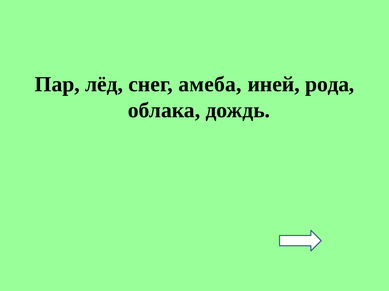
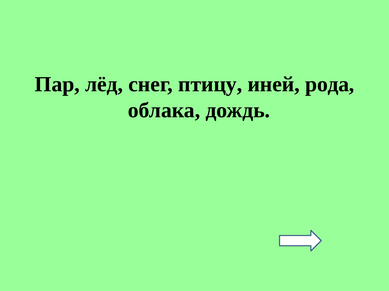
амеба: амеба -> птицу (210, 84)
